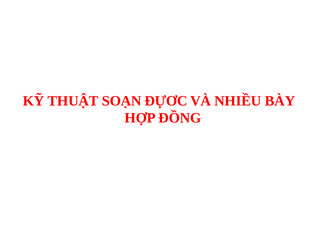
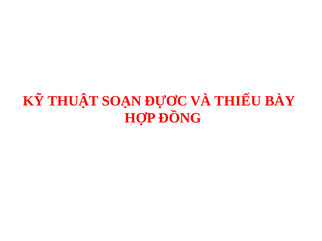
NHIỀU: NHIỀU -> THIẾU (238, 101)
